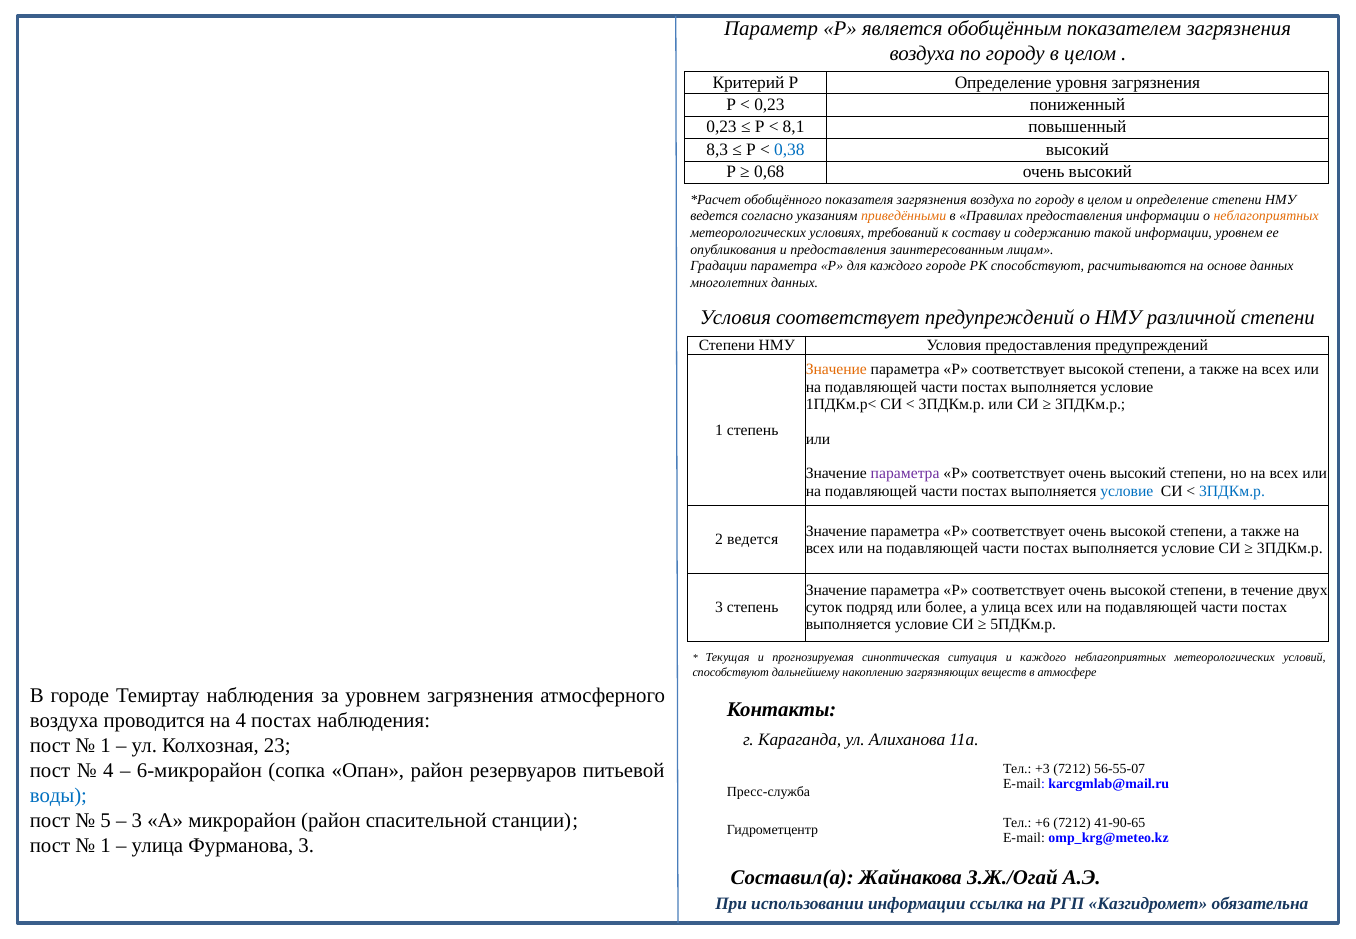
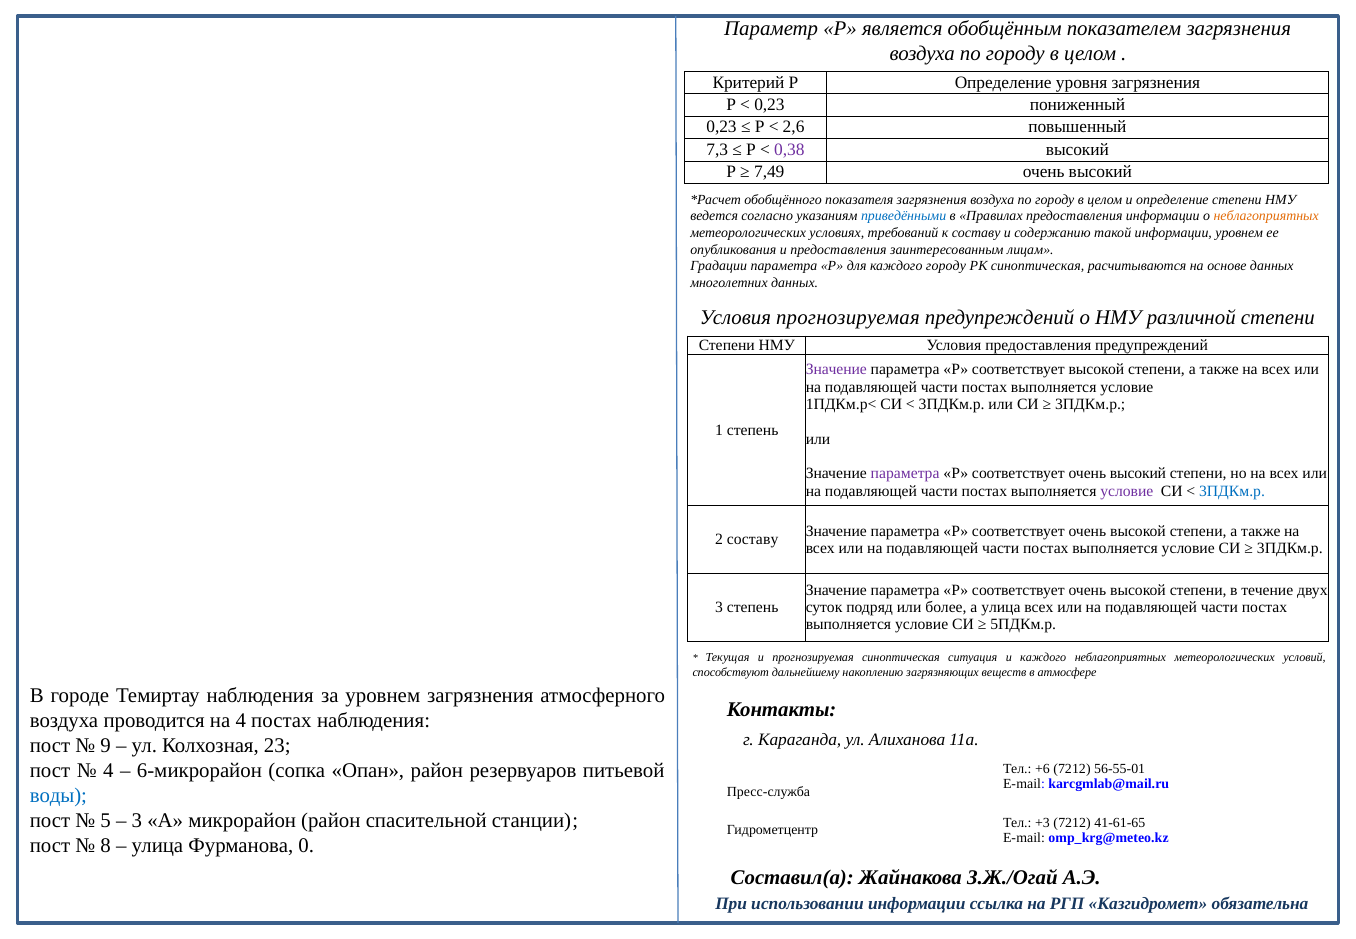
8,1: 8,1 -> 2,6 (794, 127)
8,3: 8,3 -> 7,3 (717, 150)
0,38 colour: blue -> purple (789, 150)
0,68: 0,68 -> 7,49 (769, 172)
приведёнными colour: orange -> blue (904, 216)
каждого городе: городе -> городу (946, 266)
РК способствуют: способствуют -> синоптическая (1038, 266)
Условия соответствует: соответствует -> прогнозируемая (848, 318)
Значение colour: orange -> purple (836, 369)
условие colour: blue -> purple (1127, 491)
2 ведется: ведется -> составу (753, 539)
1: 1 -> 9 (106, 746)
+3: +3 -> +6 (1042, 768)
56-55-07: 56-55-07 -> 56-55-01 (1120, 768)
+6: +6 -> +3 (1042, 822)
41-90-65: 41-90-65 -> 41-61-65 (1120, 822)
1: 1 -> 8 (106, 846)
Фурманова 3: 3 -> 0 (306, 846)
